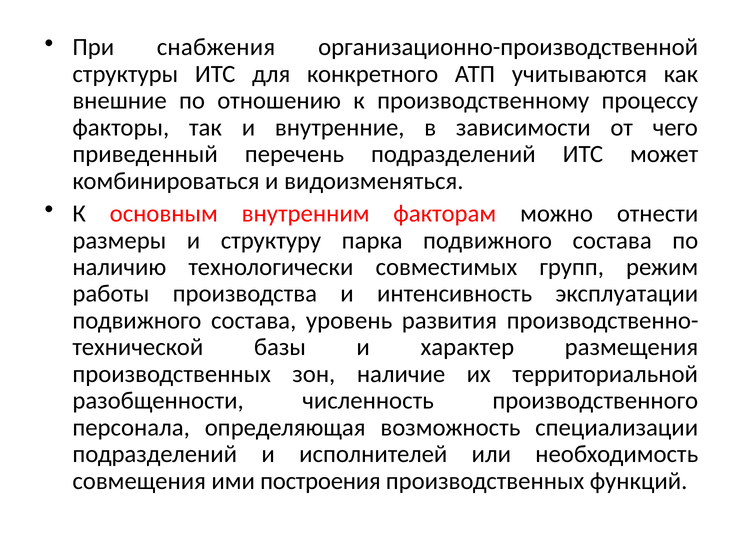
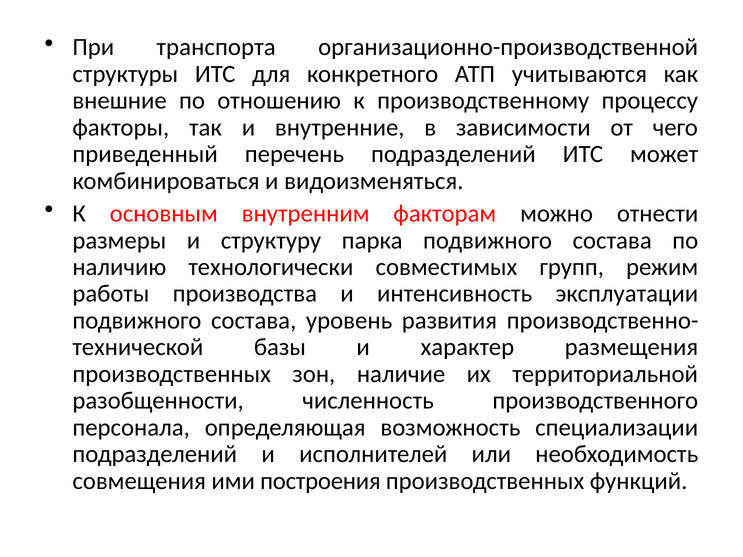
снабжения: снабжения -> транспорта (216, 47)
